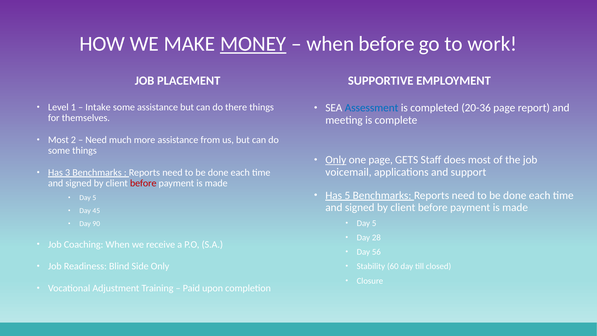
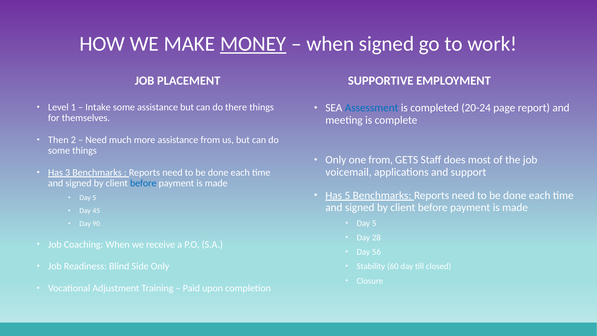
when before: before -> signed (386, 44)
20-36: 20-36 -> 20-24 (476, 108)
Most: Most -> Then (58, 140)
Only underline: present -> none (336, 160)
one page: page -> from (381, 160)
before colour: red -> blue (143, 183)
